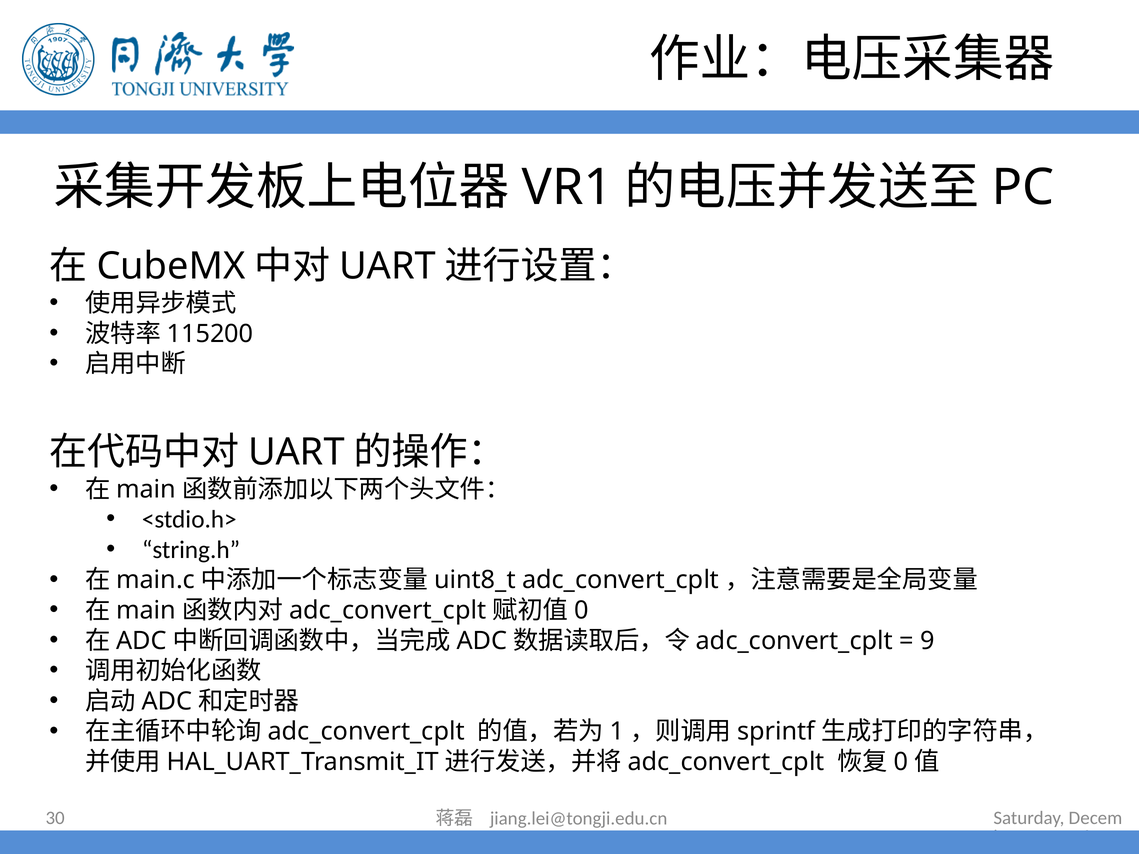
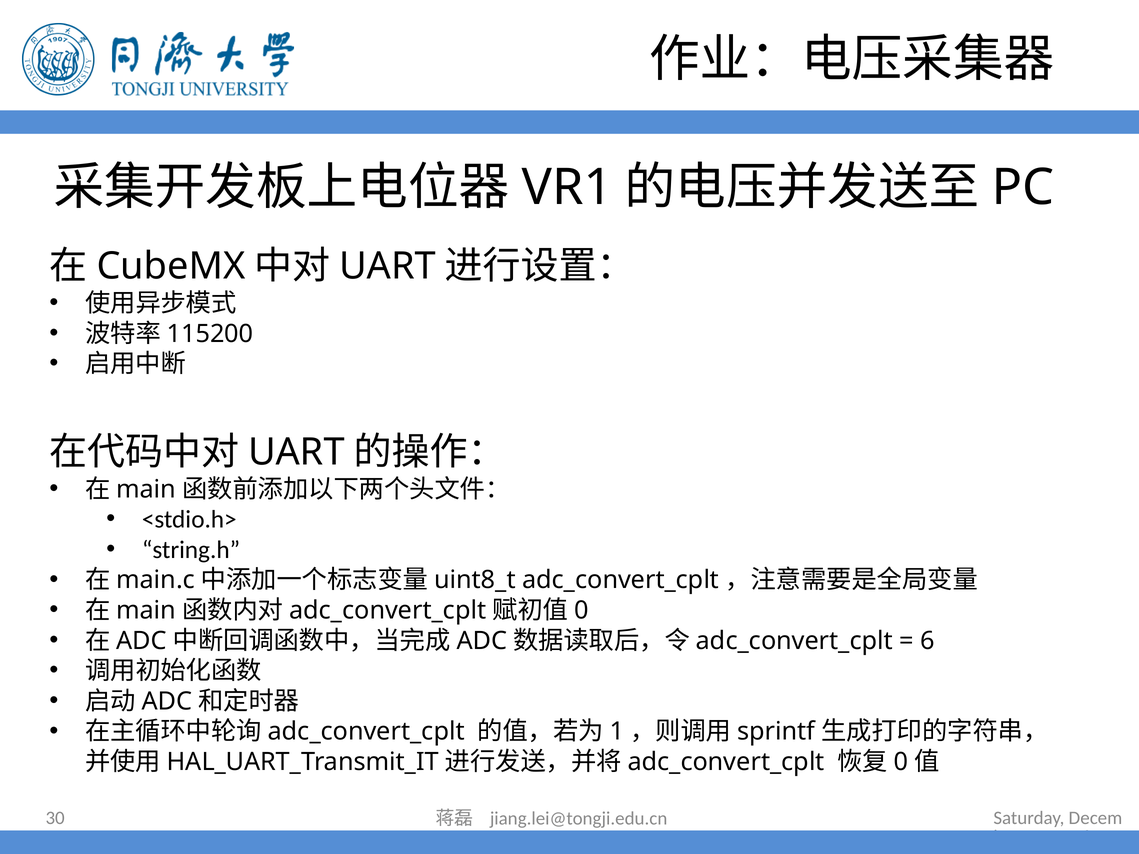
9: 9 -> 6 (928, 641)
